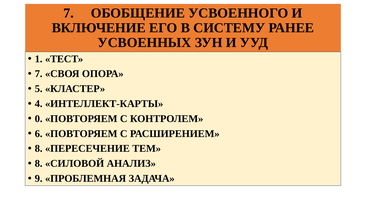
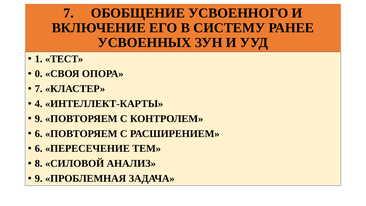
7: 7 -> 0 (39, 74)
5: 5 -> 7 (39, 89)
0: 0 -> 9 (39, 119)
8: 8 -> 6 (39, 149)
